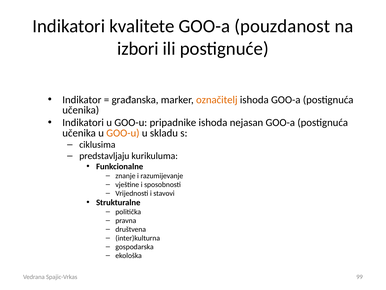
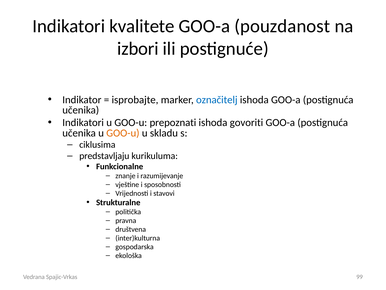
građanska: građanska -> isprobajte (135, 100)
označitelj colour: orange -> blue (217, 100)
pripadnike: pripadnike -> prepoznati (173, 122)
nejasan: nejasan -> govoriti (246, 122)
